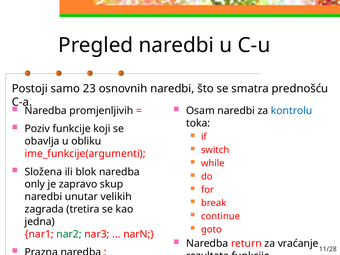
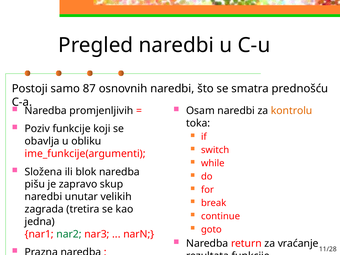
23: 23 -> 87 (89, 89)
kontrolu colour: blue -> orange (292, 111)
only: only -> pišu (35, 184)
